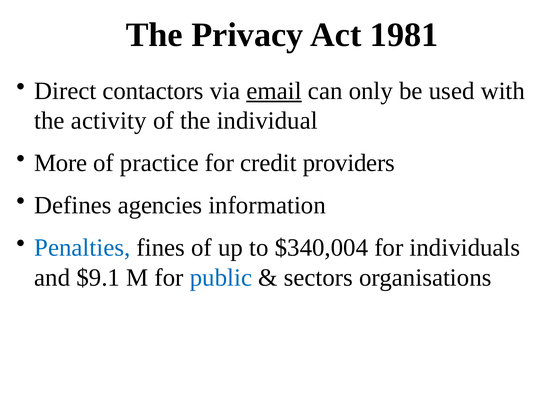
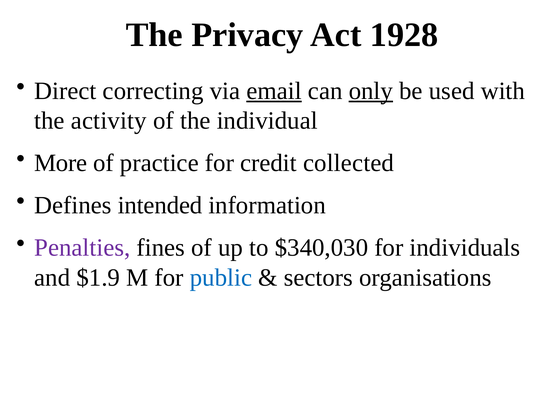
1981: 1981 -> 1928 (404, 35)
contactors: contactors -> correcting (153, 91)
only underline: none -> present (371, 91)
providers: providers -> collected (349, 163)
agencies: agencies -> intended (160, 205)
Penalties colour: blue -> purple (82, 248)
$340,004: $340,004 -> $340,030 (321, 248)
$9.1: $9.1 -> $1.9 (98, 277)
